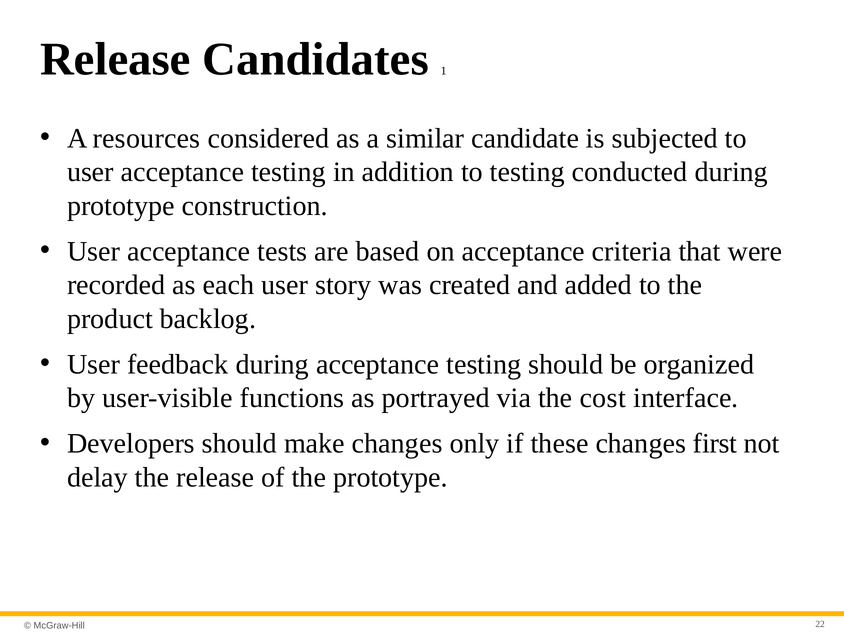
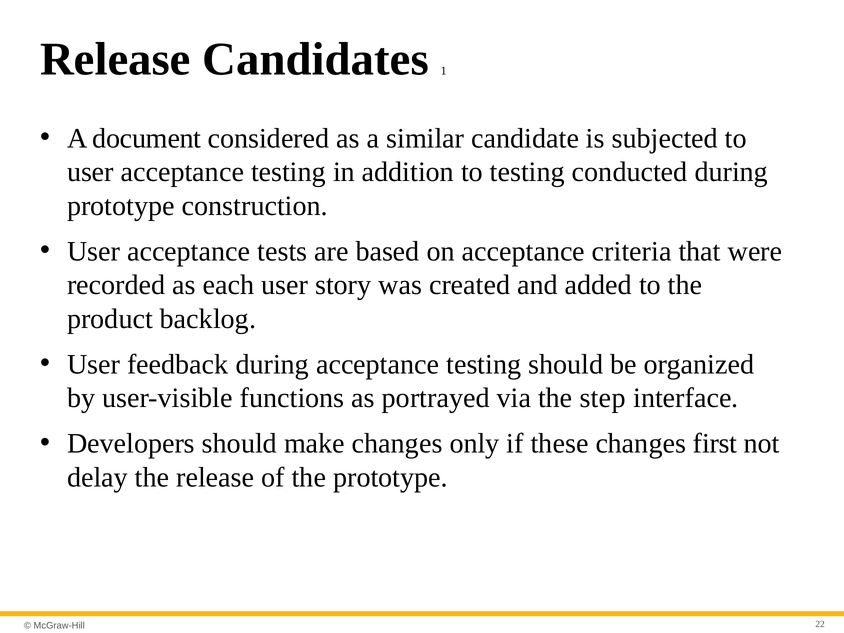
resources: resources -> document (147, 138)
cost: cost -> step (603, 398)
